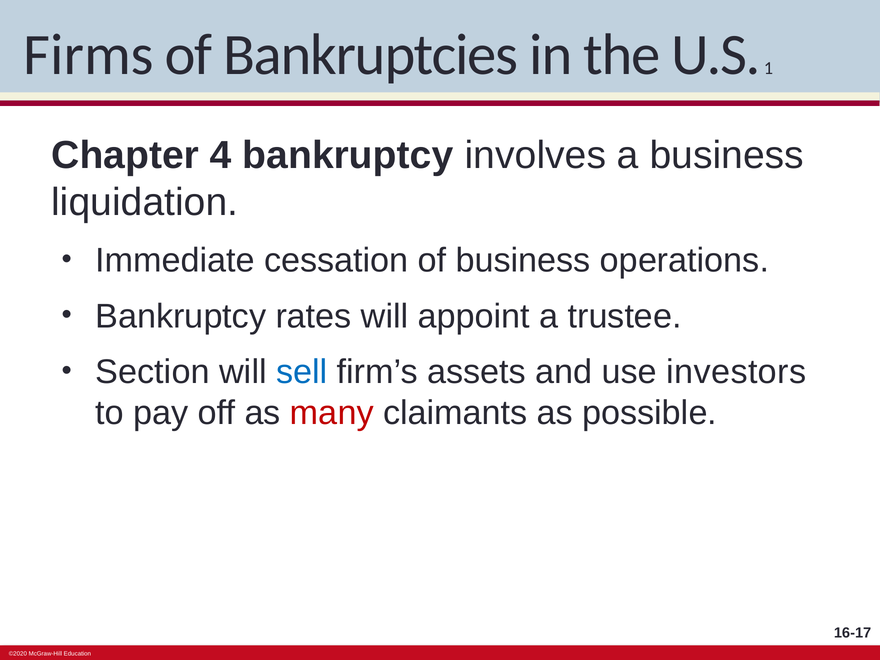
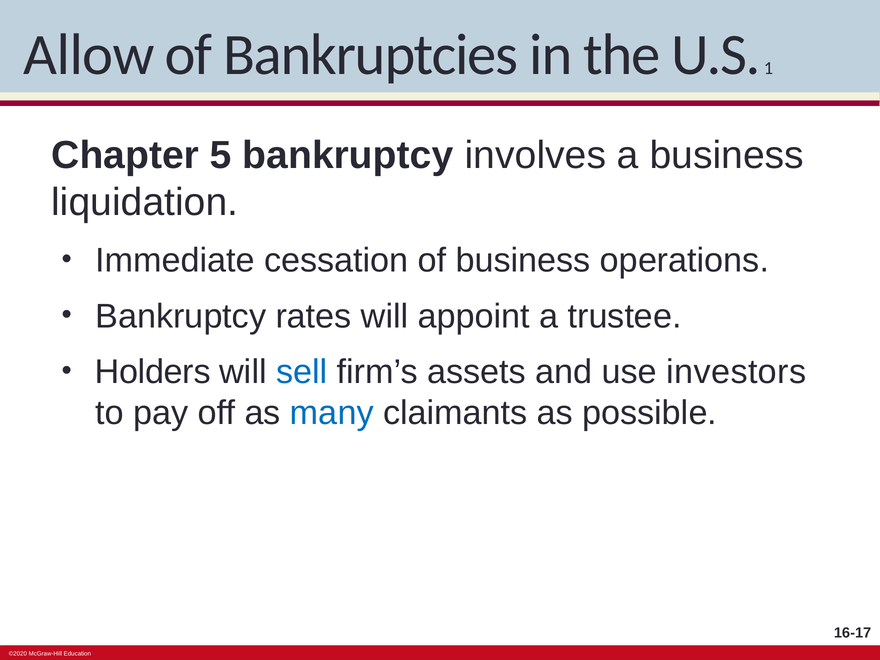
Firms: Firms -> Allow (89, 55)
4: 4 -> 5 (221, 155)
Section: Section -> Holders (153, 372)
many colour: red -> blue (332, 413)
